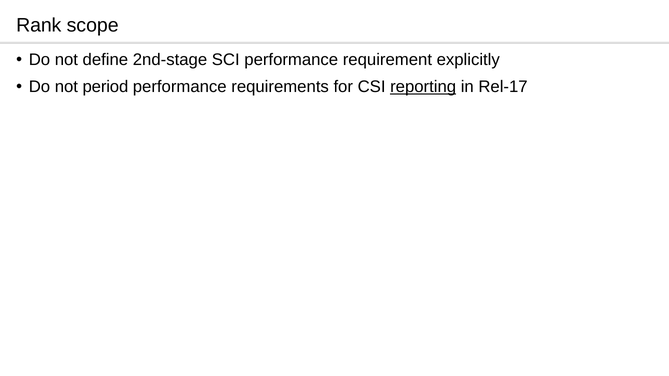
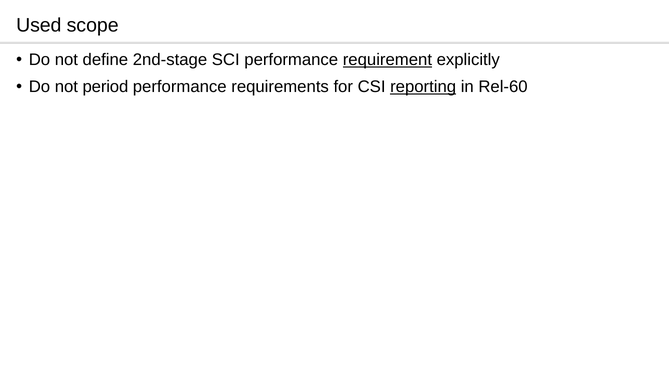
Rank: Rank -> Used (39, 25)
requirement underline: none -> present (387, 60)
Rel-17: Rel-17 -> Rel-60 (503, 87)
